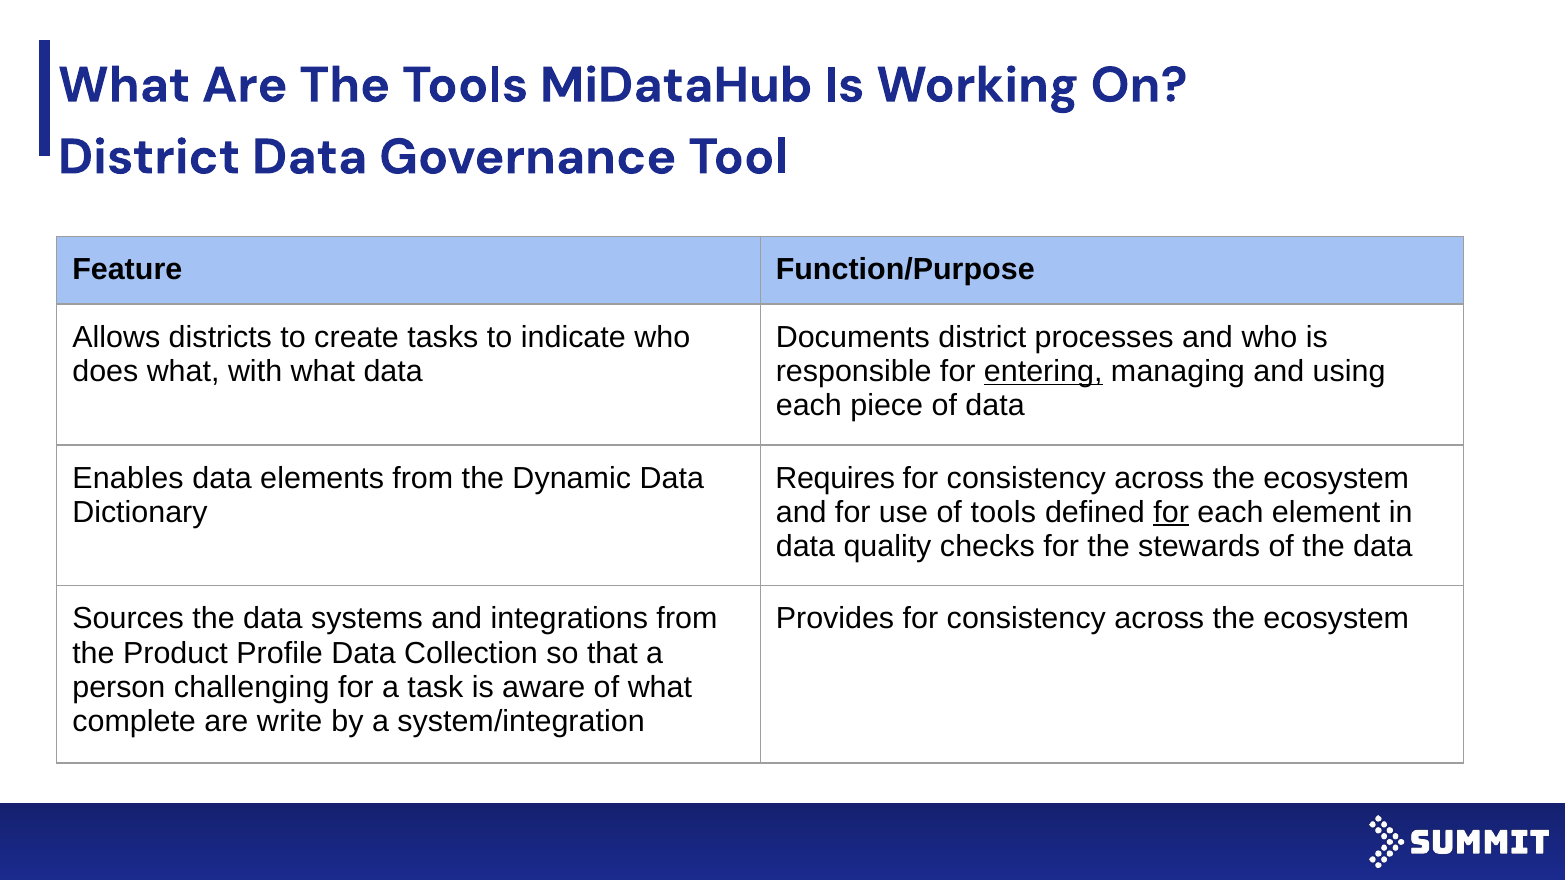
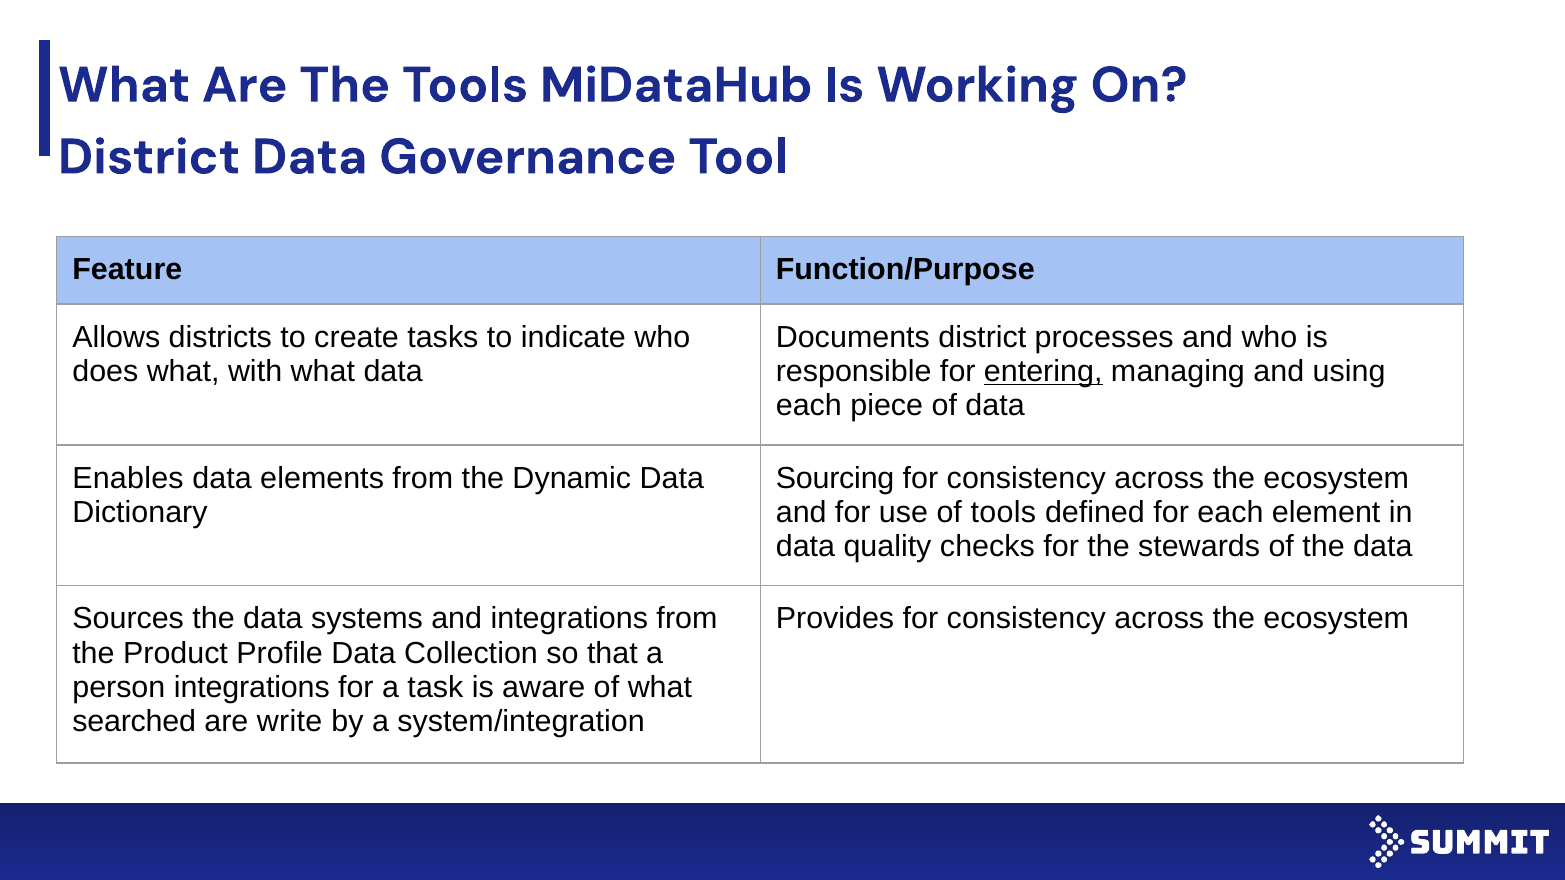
Requires: Requires -> Sourcing (835, 478)
for underline: present -> none (1171, 512)
person challenging: challenging -> integrations (252, 687)
complete: complete -> searched (134, 722)
